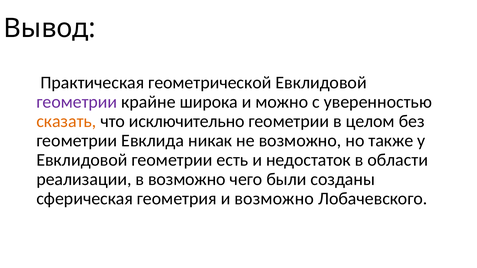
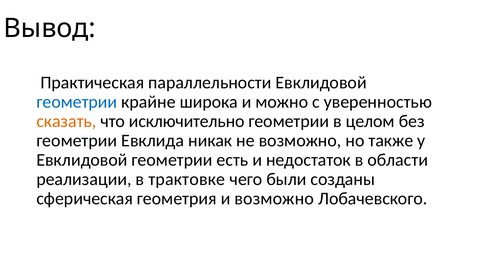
геометрической: геометрической -> параллельности (210, 83)
геометрии colour: purple -> blue (77, 102)
в возможно: возможно -> трактовке (187, 179)
